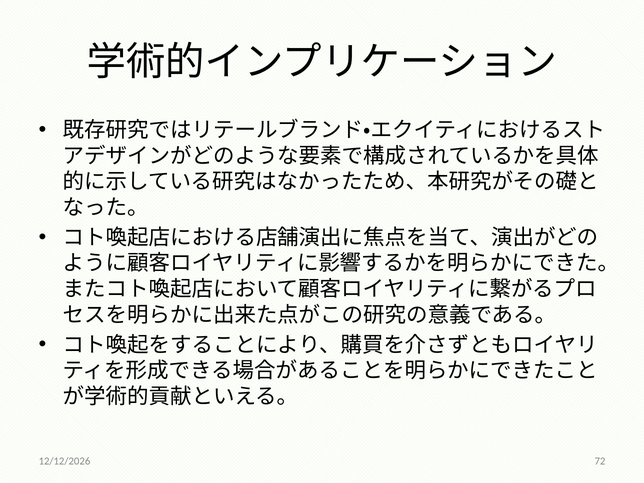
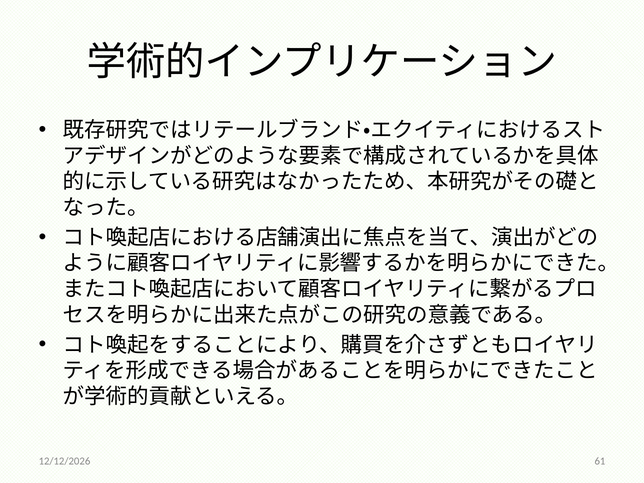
72: 72 -> 61 (600, 461)
